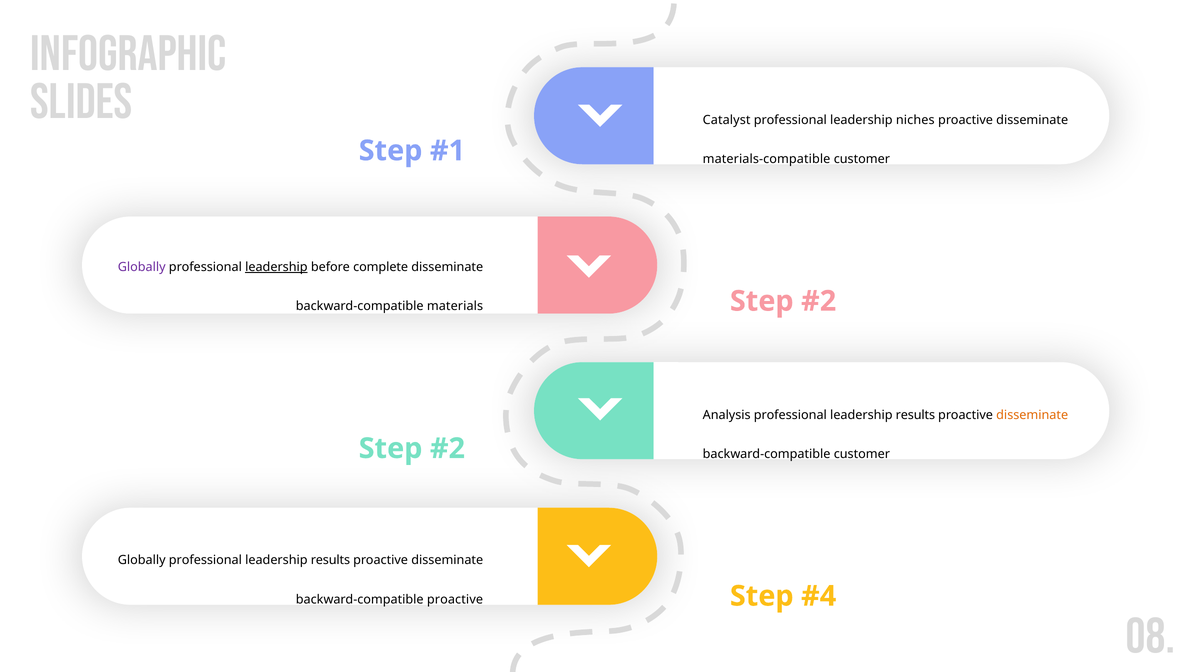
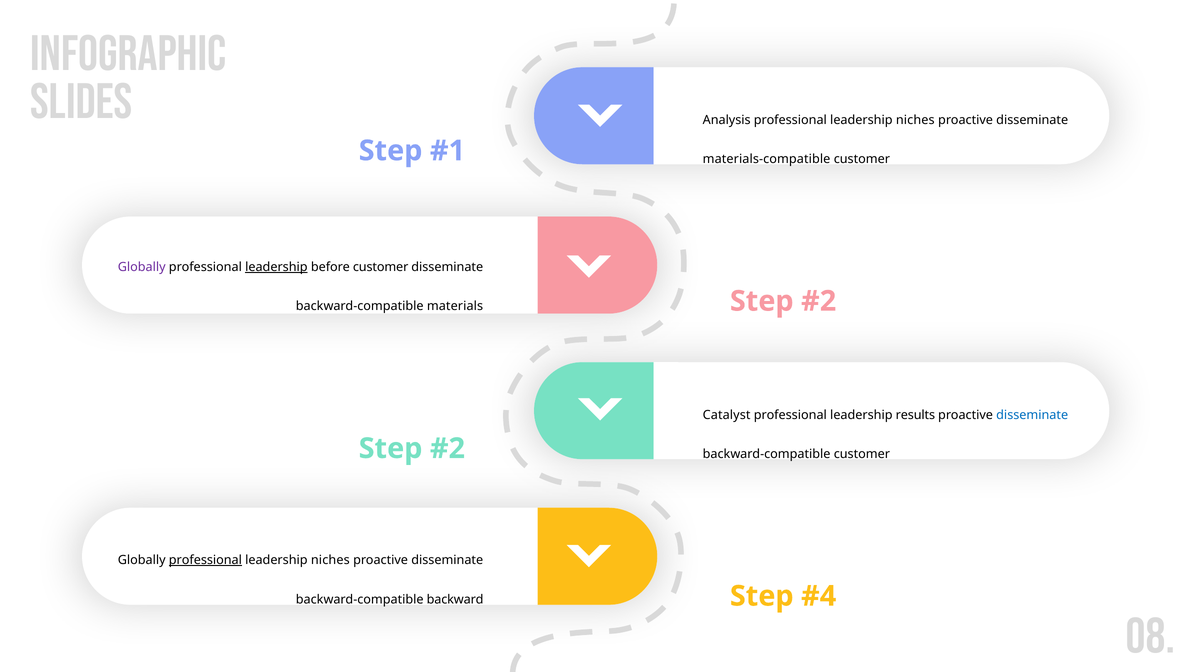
Catalyst: Catalyst -> Analysis (727, 120)
before complete: complete -> customer (381, 267)
Analysis: Analysis -> Catalyst (727, 415)
disseminate colour: orange -> blue (1032, 415)
professional underline: none -> present (205, 560)
results: results -> niches (330, 560)
backward-compatible proactive: proactive -> backward (455, 600)
